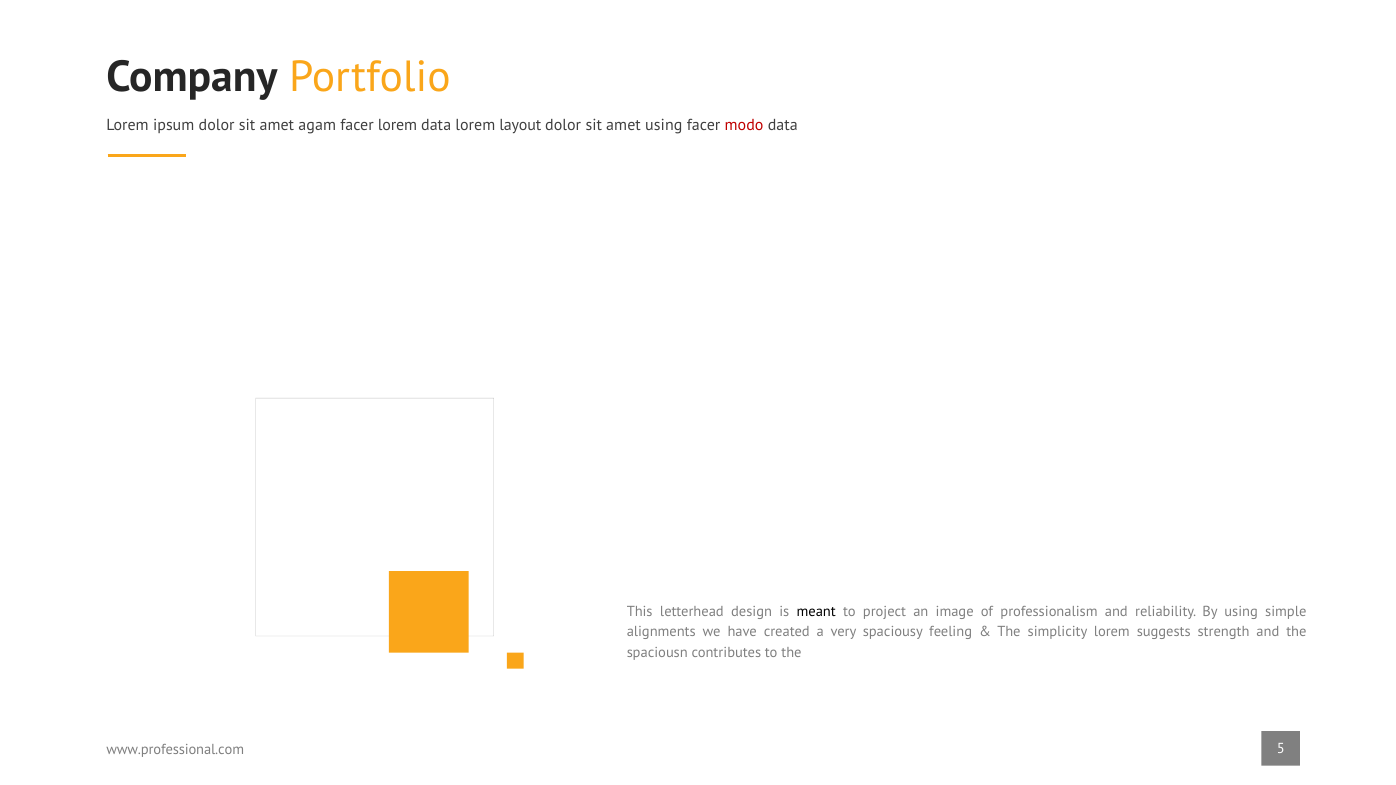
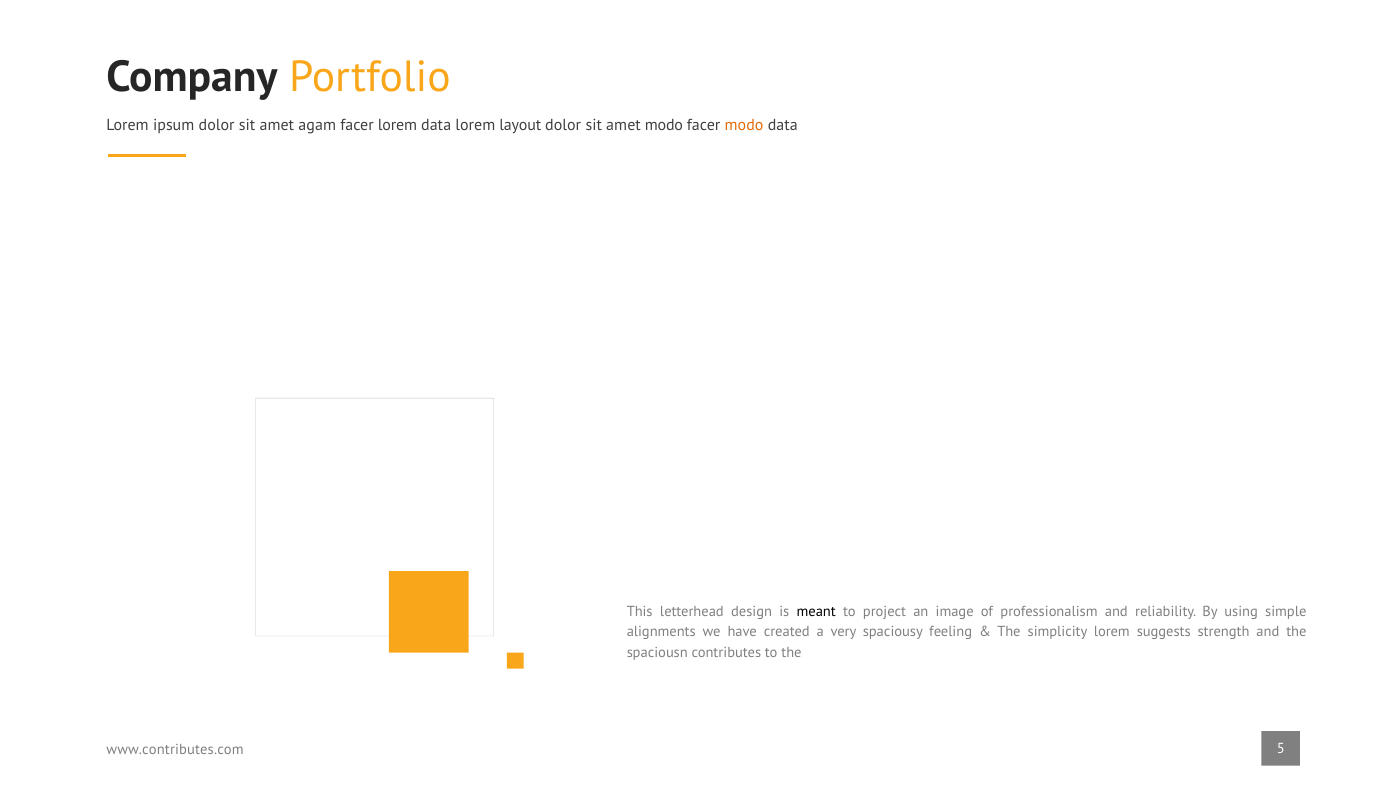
amet using: using -> modo (664, 126)
modo colour: red -> orange (744, 126)
www.professional.com: www.professional.com -> www.contributes.com (175, 750)
